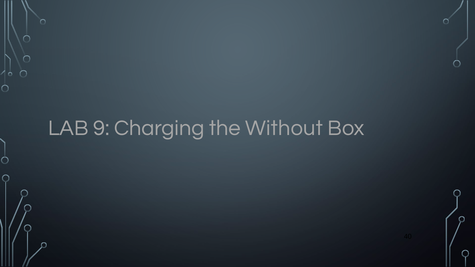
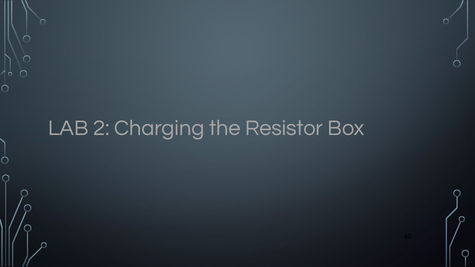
9: 9 -> 2 (101, 128)
Without: Without -> Resistor (284, 128)
